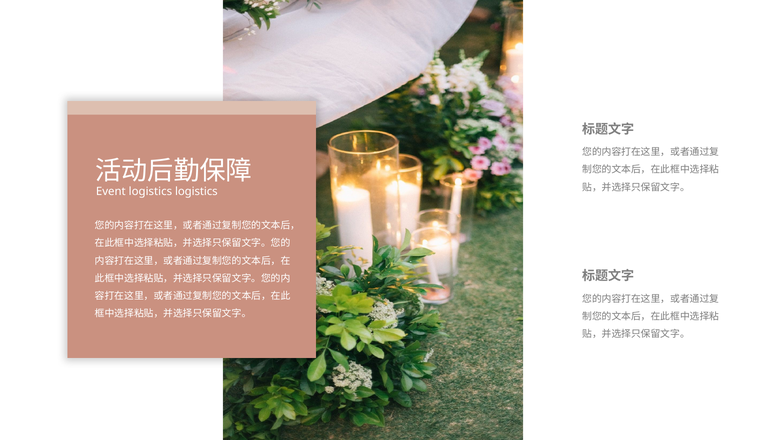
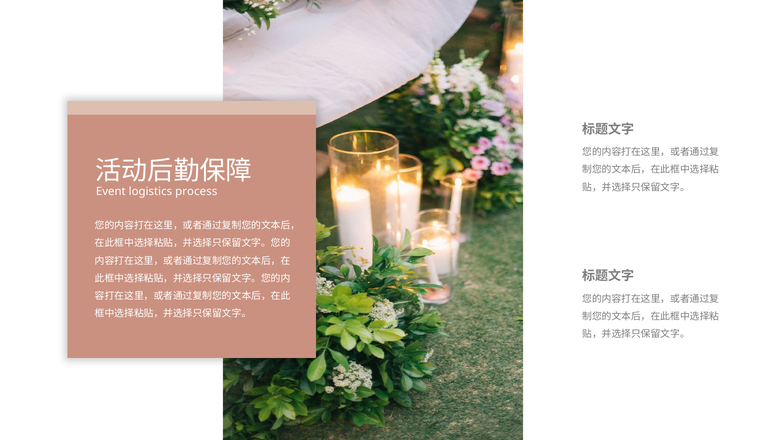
logistics logistics: logistics -> process (196, 192)
